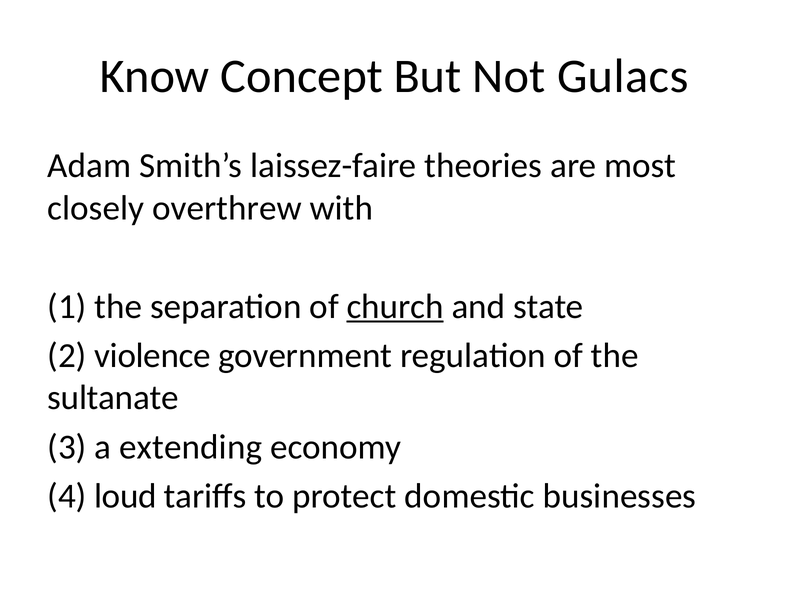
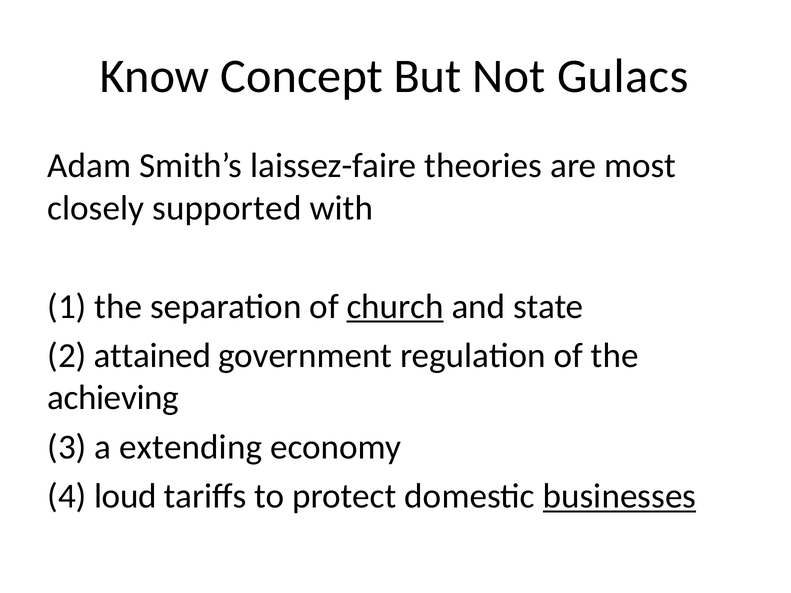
overthrew: overthrew -> supported (227, 208)
violence: violence -> attained (152, 356)
sultanate: sultanate -> achieving (113, 398)
businesses underline: none -> present (620, 497)
